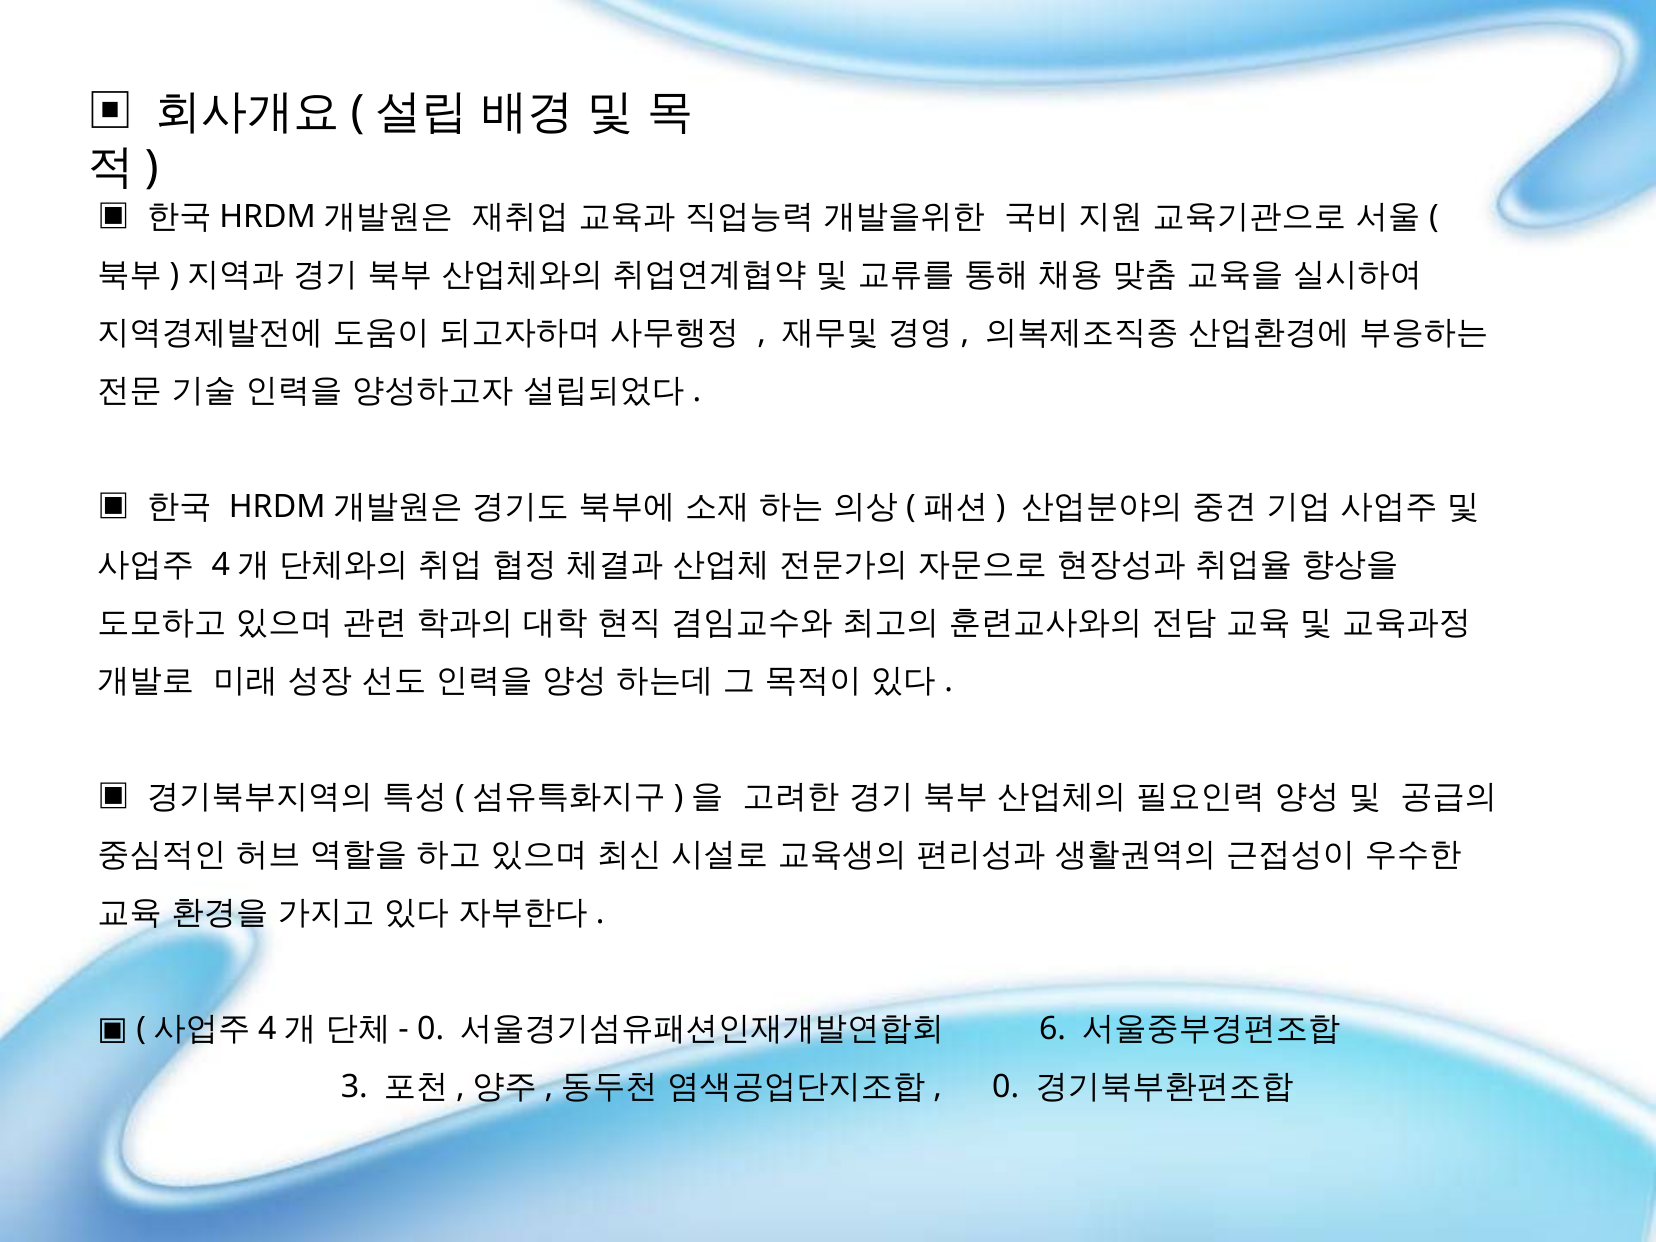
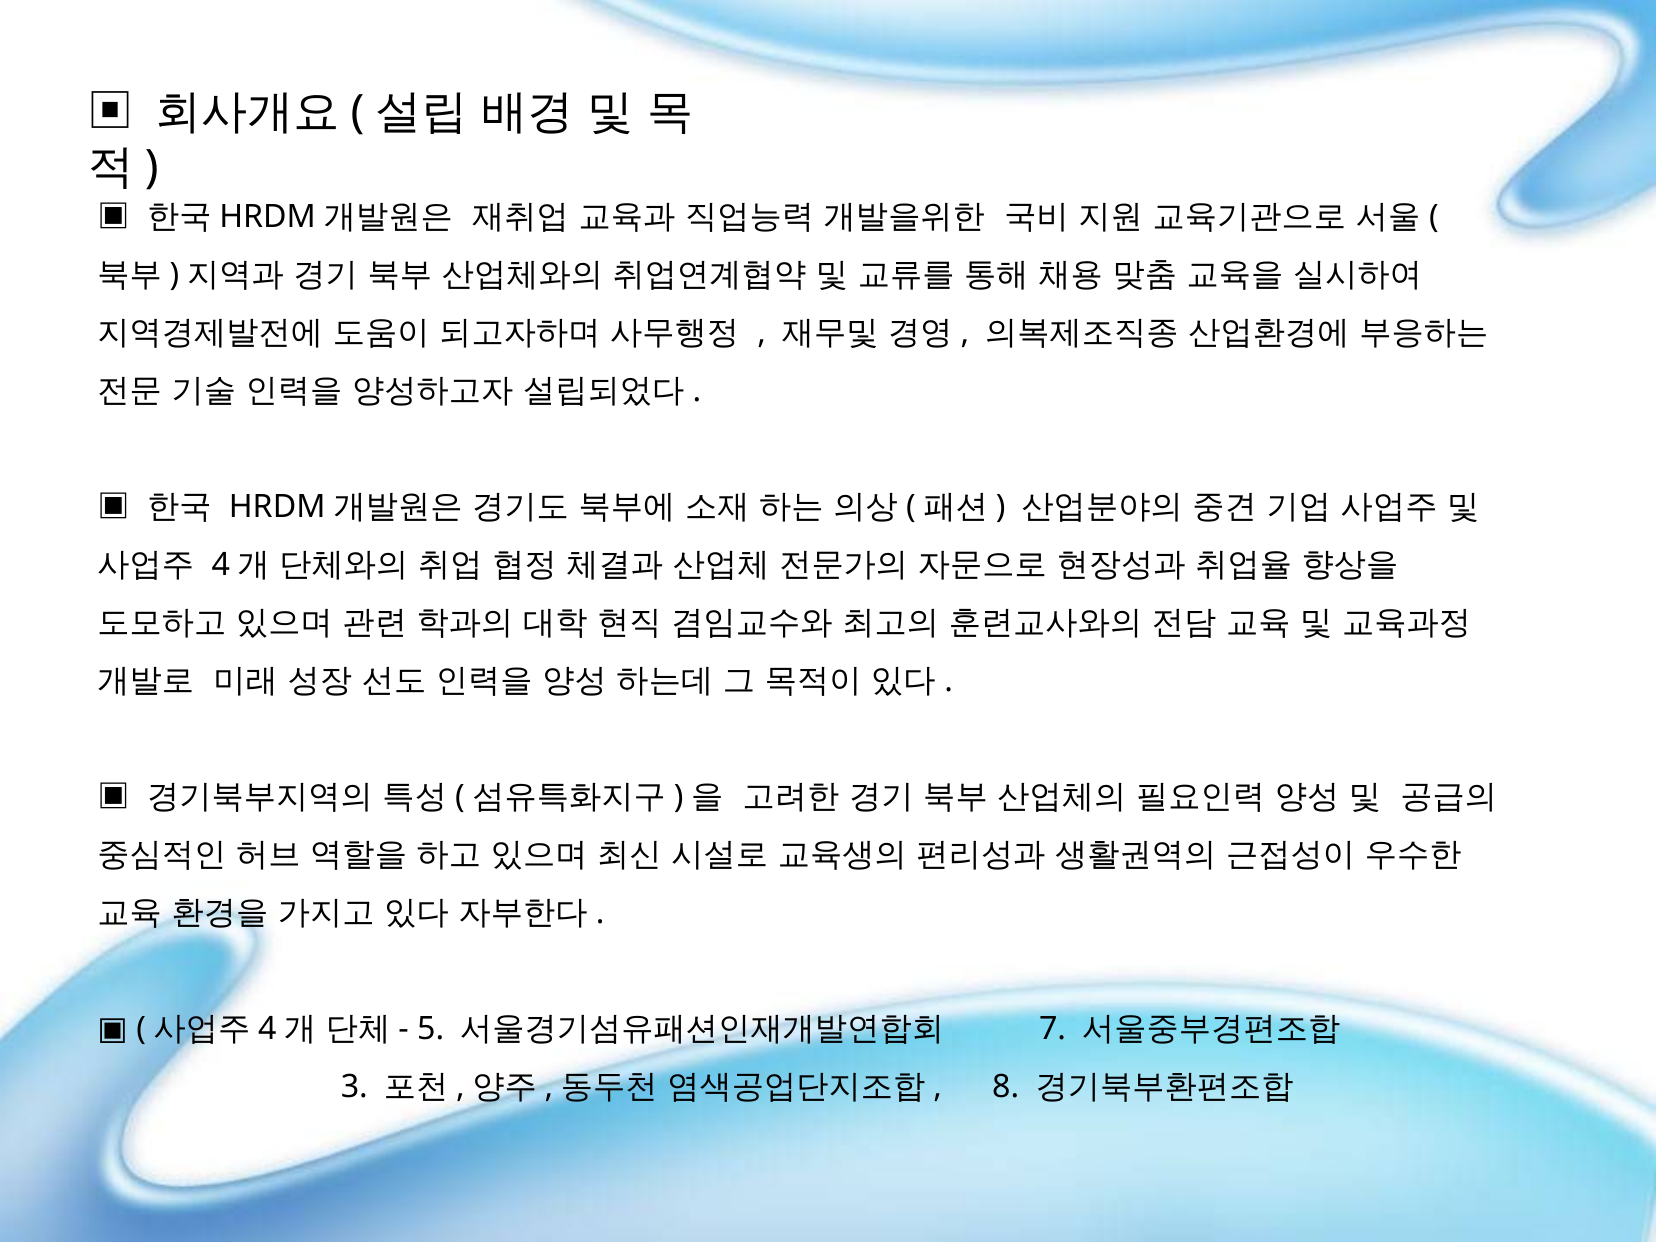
0: 0 -> 5 (431, 1029)
6: 6 -> 7 (1053, 1029)
0: 0 -> 8 (1006, 1087)
